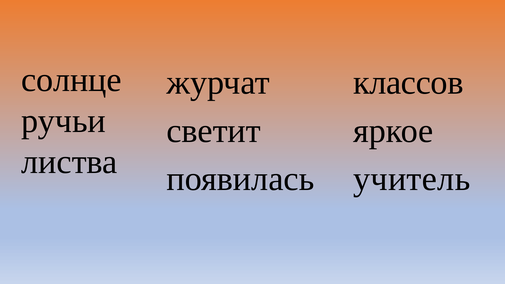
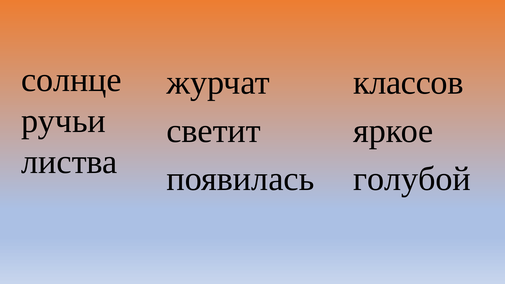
учитель: учитель -> голубой (412, 179)
